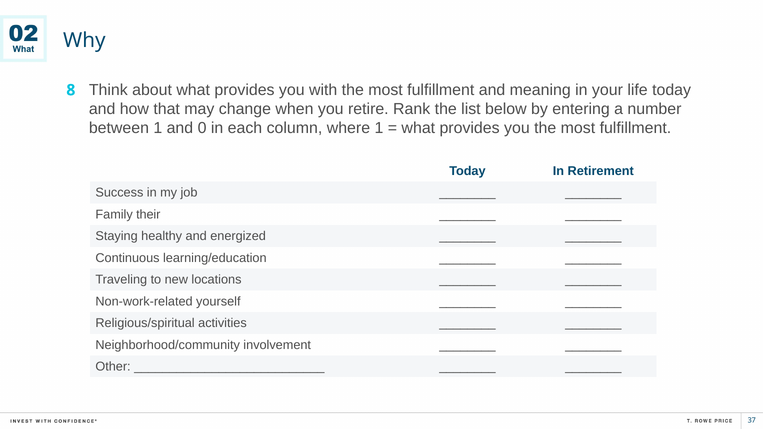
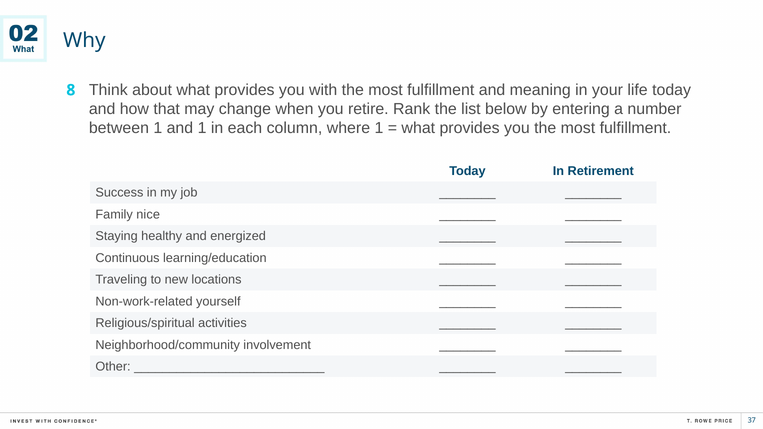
and 0: 0 -> 1 (202, 128)
their: their -> nice (148, 215)
